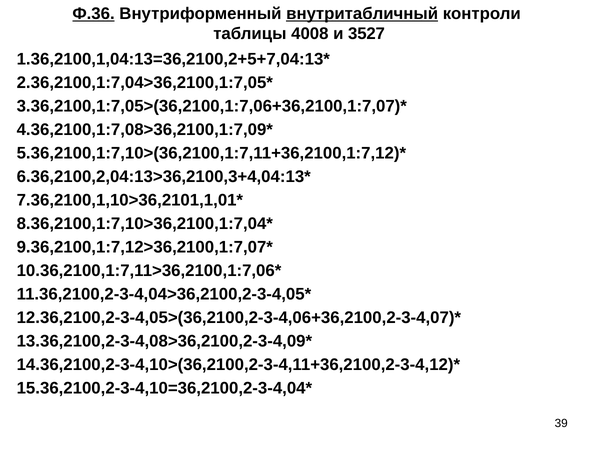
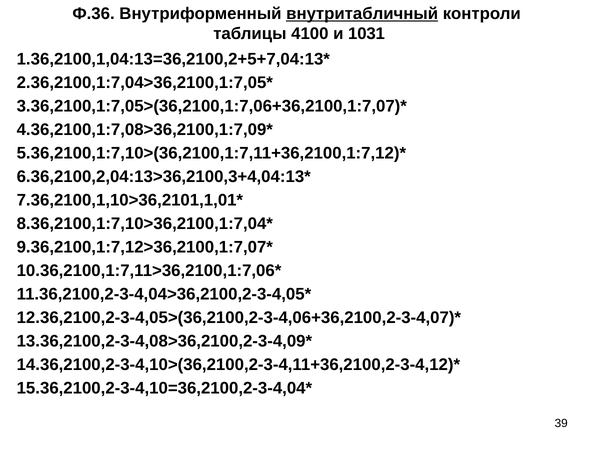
Ф.36 underline: present -> none (94, 14)
4008: 4008 -> 4100 (310, 34)
3527: 3527 -> 1031 (367, 34)
